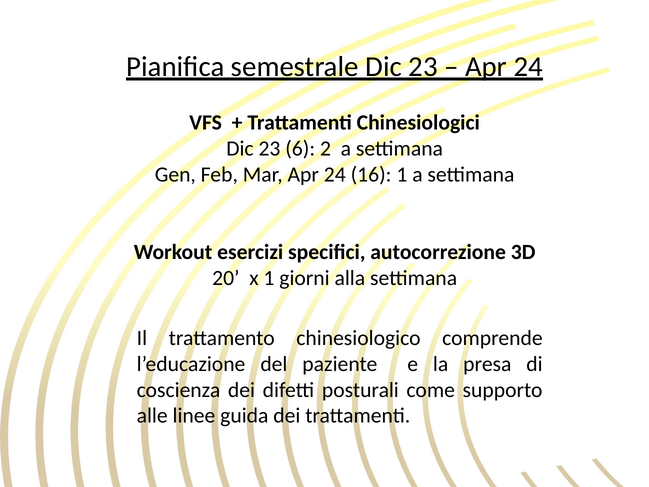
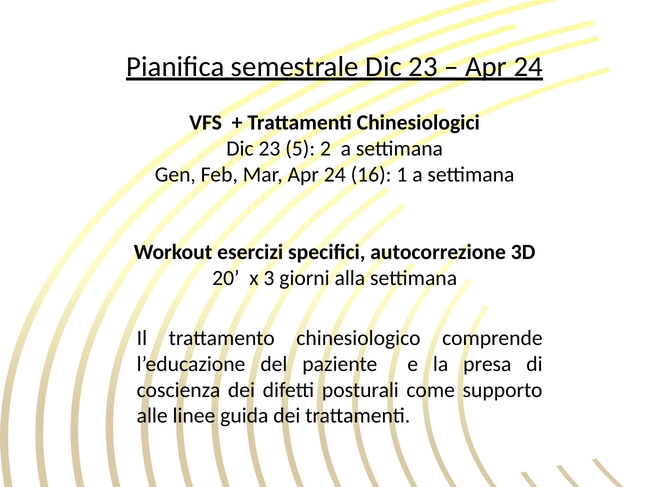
6: 6 -> 5 (300, 148)
x 1: 1 -> 3 (269, 278)
